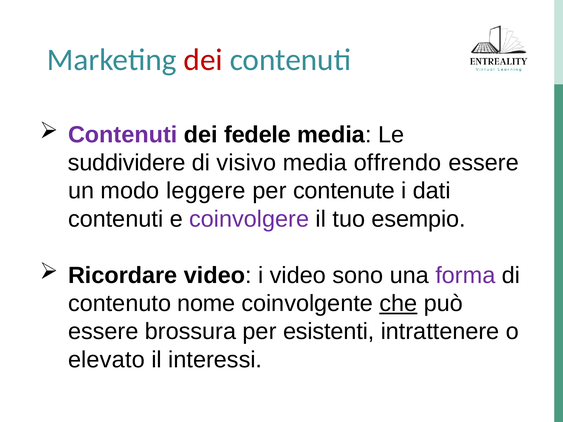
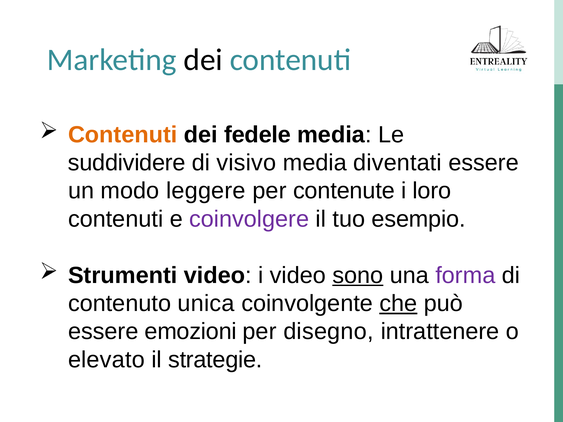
dei colour: red -> black (203, 60)
Contenuti colour: purple -> orange (123, 135)
offrendo: offrendo -> diventati (398, 163)
dati: dati -> loro (432, 191)
Ricordare: Ricordare -> Strumenti (123, 275)
sono underline: none -> present (358, 275)
nome: nome -> unica (206, 304)
brossura: brossura -> emozioni (191, 332)
esistenti: esistenti -> disegno (329, 332)
interessi: interessi -> strategie (215, 360)
